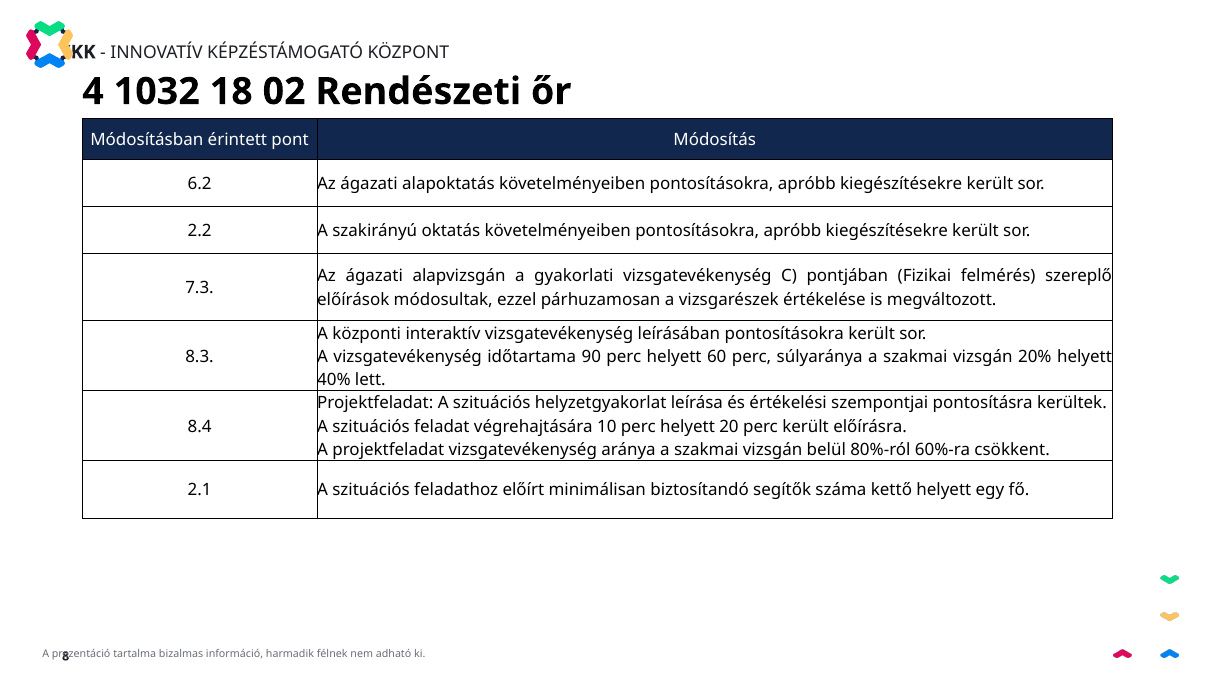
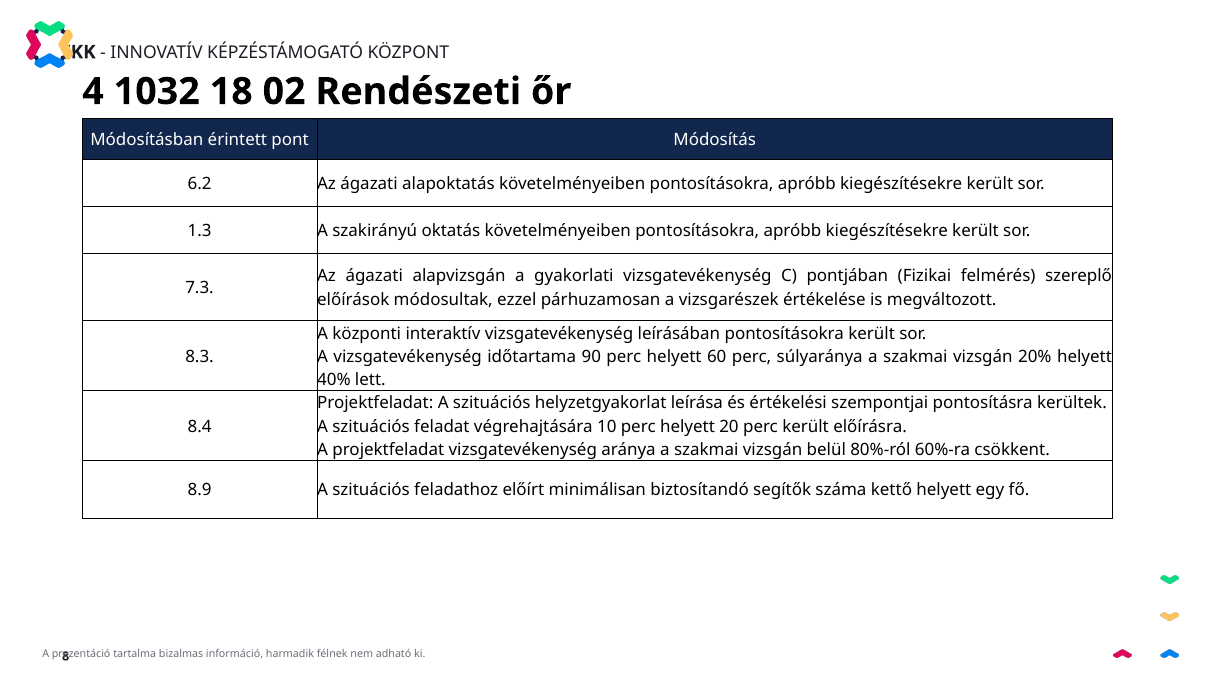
2.2: 2.2 -> 1.3 (200, 231)
2.1: 2.1 -> 8.9 (200, 491)
